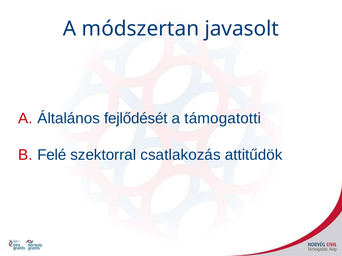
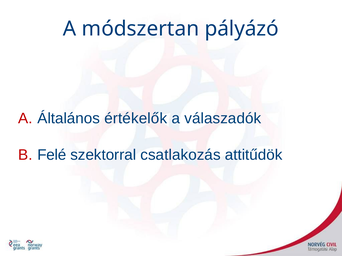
javasolt: javasolt -> pályázó (242, 29)
fejlődését: fejlődését -> értékelők (136, 119)
támogatotti: támogatotti -> válaszadók (223, 119)
